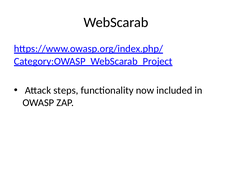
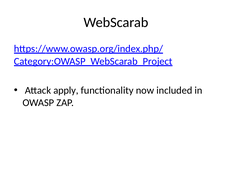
steps: steps -> apply (66, 90)
